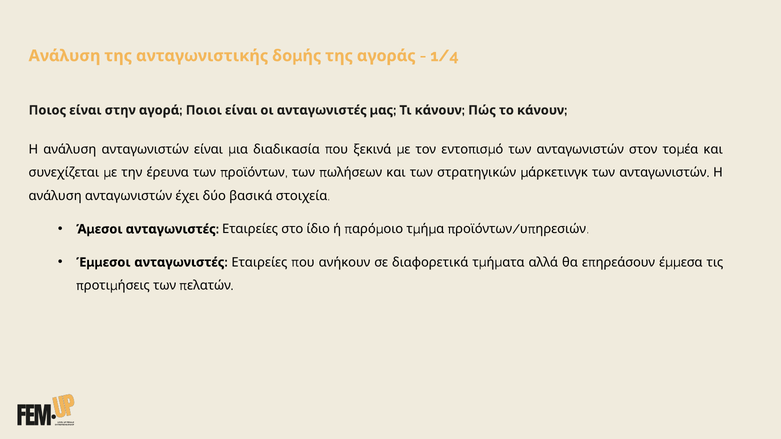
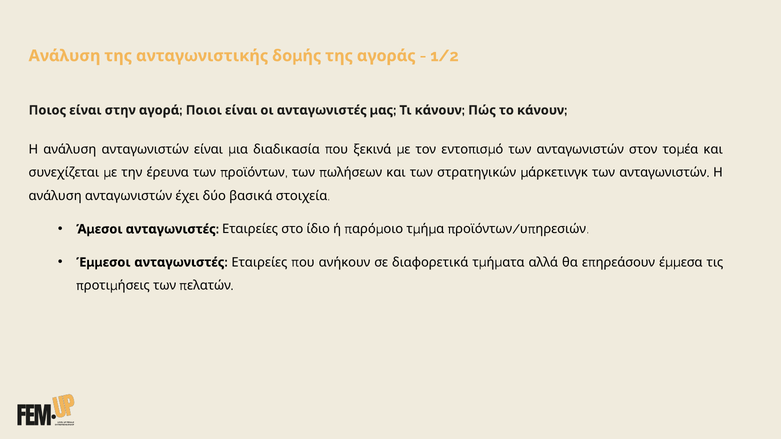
1/4: 1/4 -> 1/2 (445, 56)
